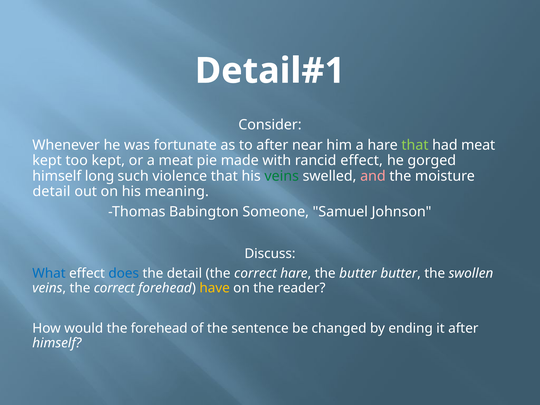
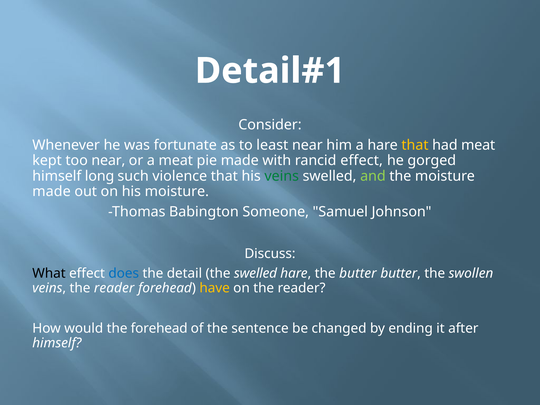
to after: after -> least (272, 145)
that colour: light green -> yellow (415, 145)
too kept: kept -> near (108, 161)
and colour: pink -> light green (373, 176)
detail: detail -> made (52, 191)
his meaning: meaning -> moisture (177, 191)
What colour: blue -> black (49, 273)
detail the correct: correct -> swelled (256, 273)
veins the correct: correct -> reader (114, 288)
